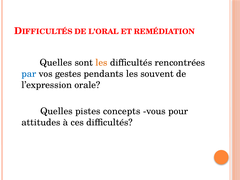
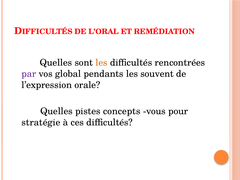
par colour: blue -> purple (29, 74)
gestes: gestes -> global (68, 74)
attitudes: attitudes -> stratégie (41, 122)
